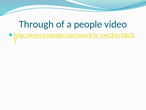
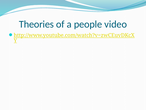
Through: Through -> Theories (36, 24)
